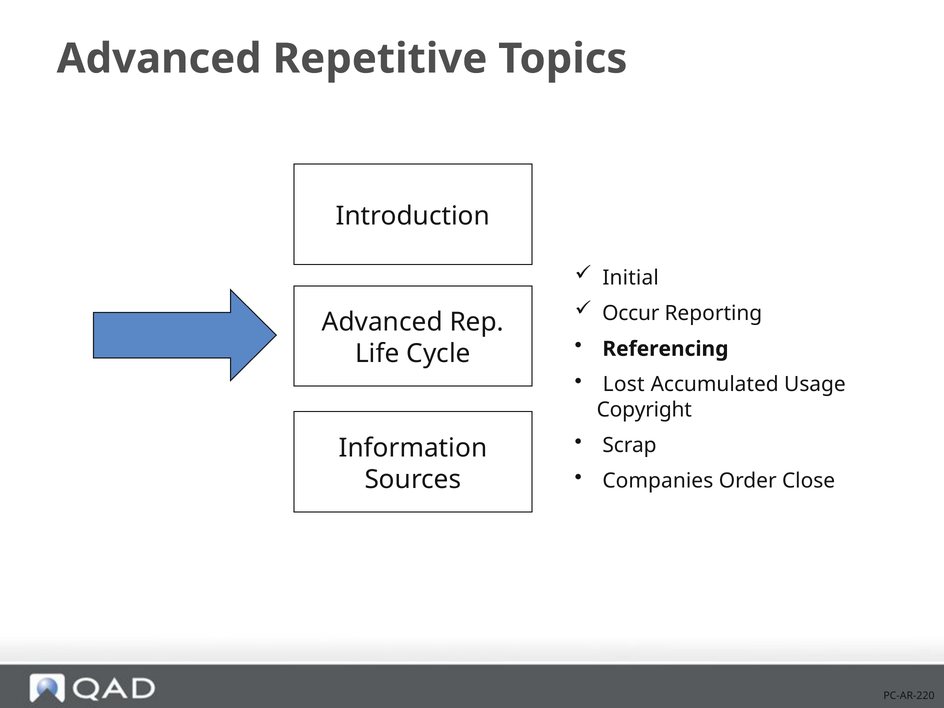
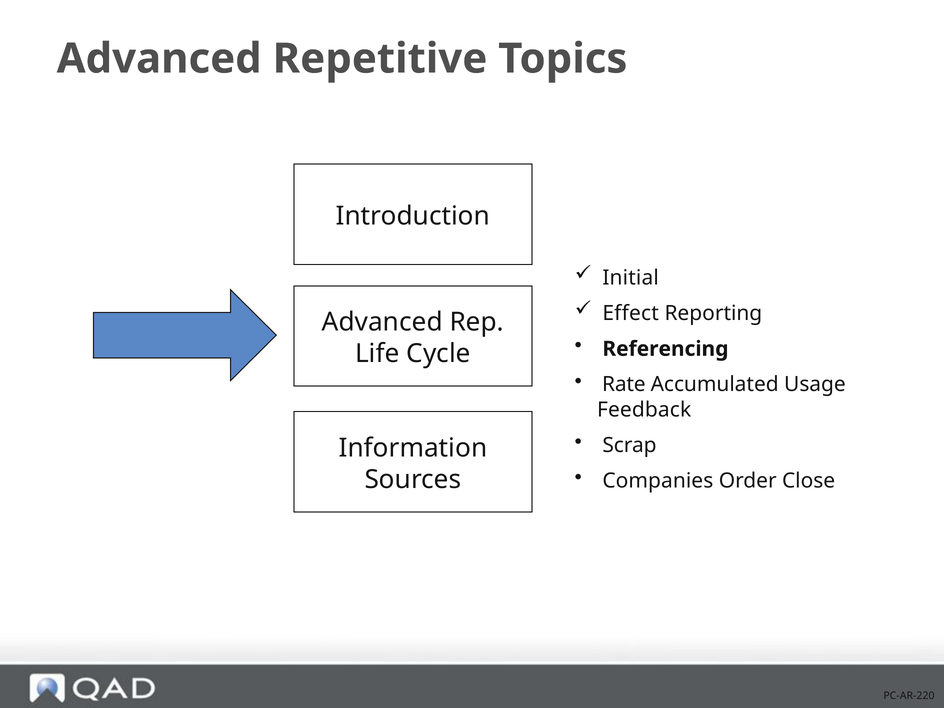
Occur: Occur -> Effect (631, 313)
Lost: Lost -> Rate (624, 385)
Copyright: Copyright -> Feedback (644, 410)
